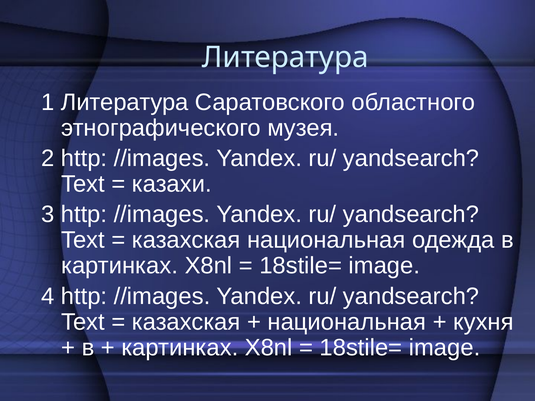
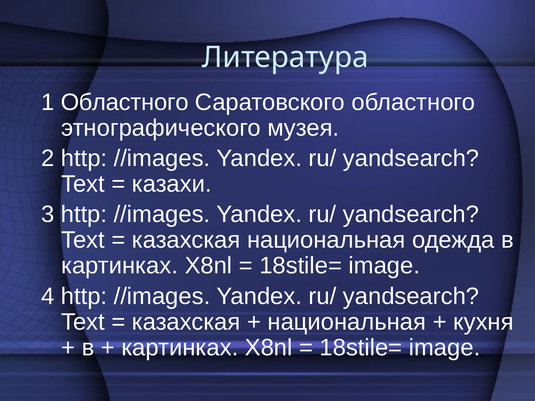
1 Литература: Литература -> Областного (125, 102)
